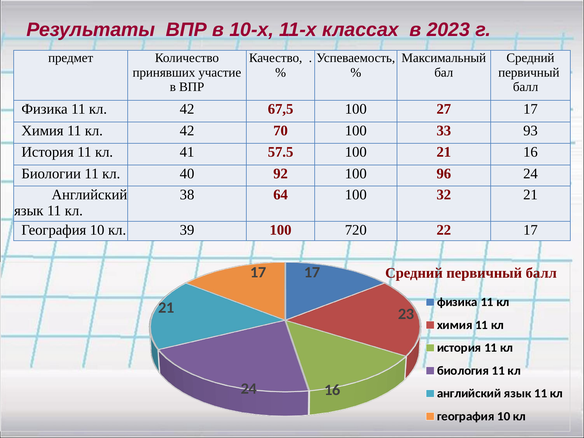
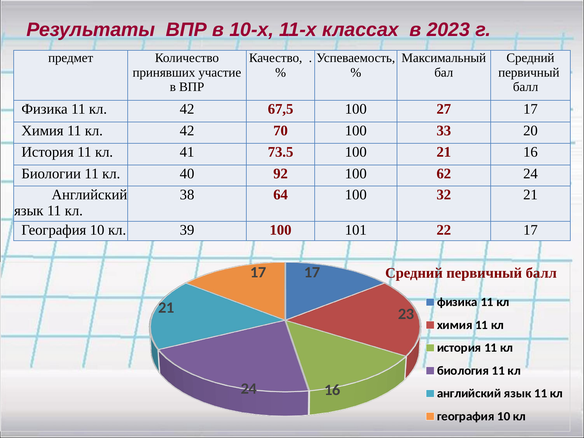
93: 93 -> 20 (530, 131)
57.5: 57.5 -> 73.5 (281, 152)
96: 96 -> 62 (444, 174)
720: 720 -> 101 (356, 230)
